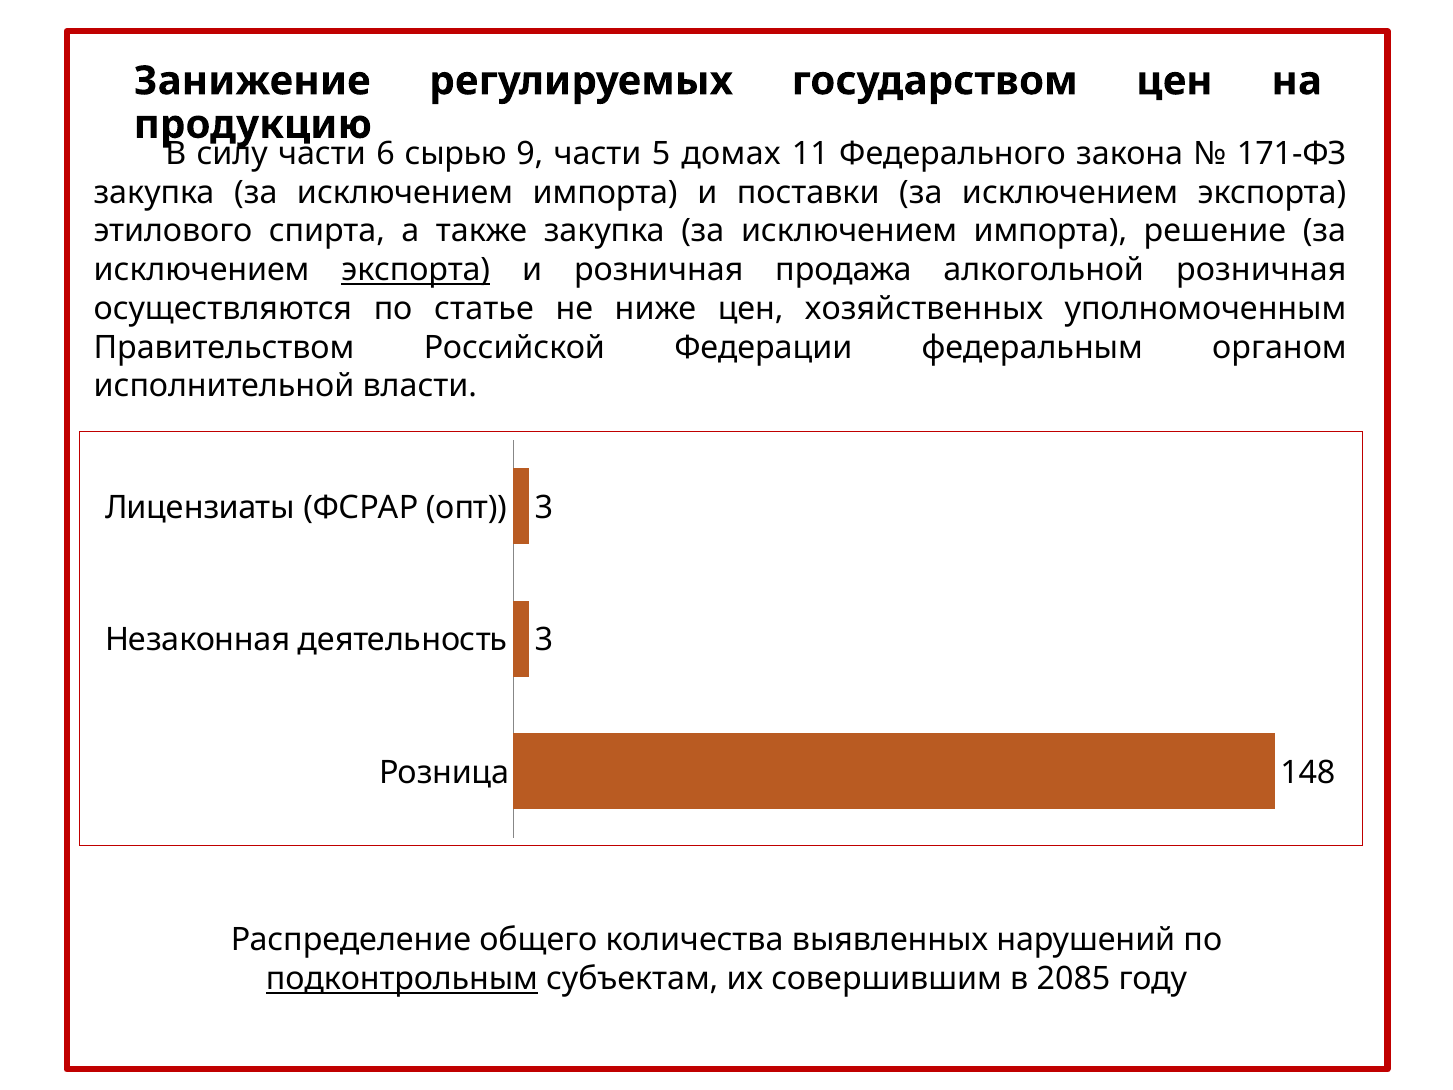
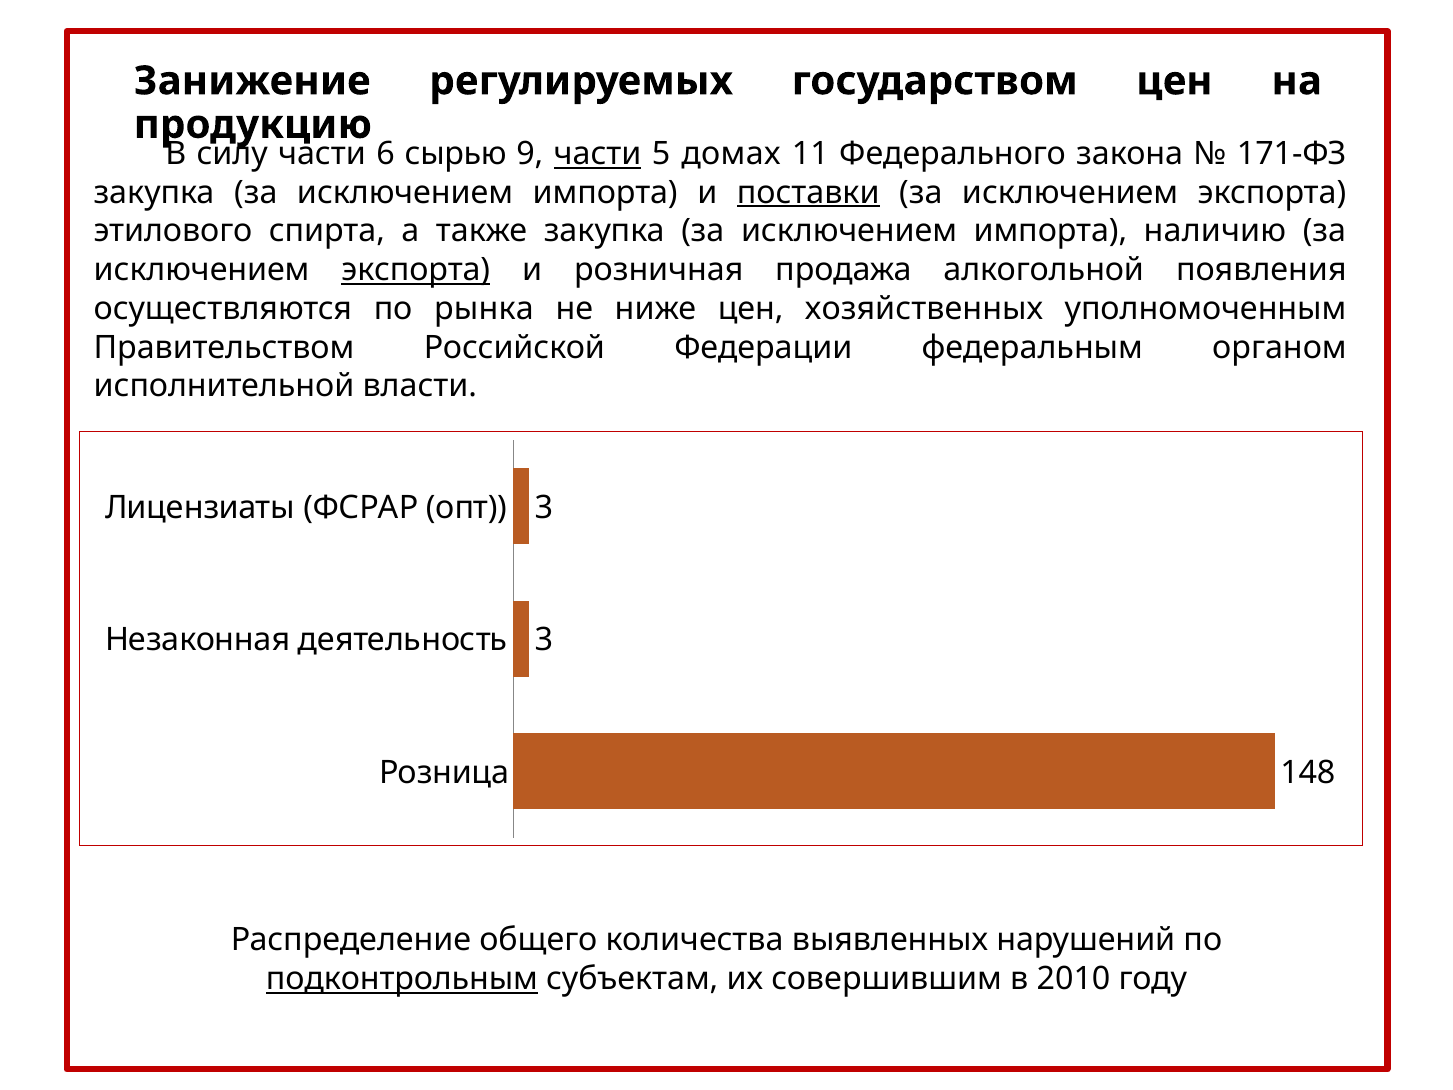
части underline: none -> present (598, 154)
поставки underline: none -> present (808, 192)
решение: решение -> наличию (1215, 231)
алкогольной розничная: розничная -> появления (1261, 270)
статье: статье -> рынка (484, 309)
2085: 2085 -> 2010 (1074, 978)
